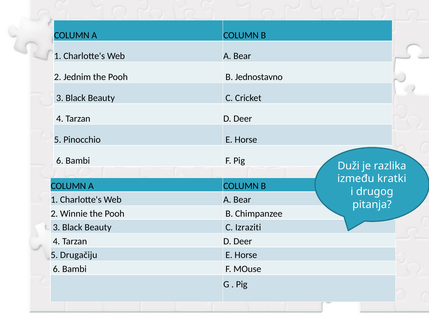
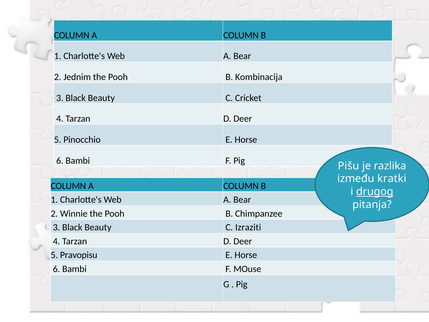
Jednostavno: Jednostavno -> Kombinacija (259, 77)
Duži: Duži -> Pišu (348, 166)
drugog underline: none -> present (375, 191)
Drugačiju: Drugačiju -> Pravopisu (79, 255)
